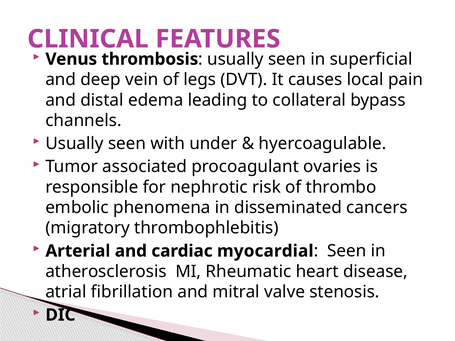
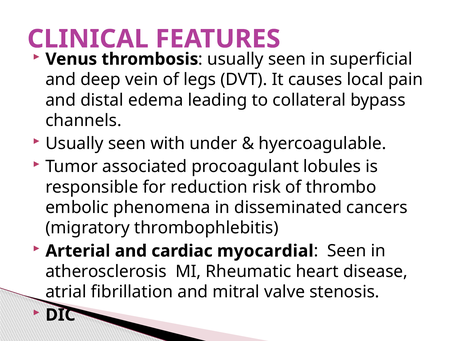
ovaries: ovaries -> lobules (332, 167)
nephrotic: nephrotic -> reduction (209, 187)
